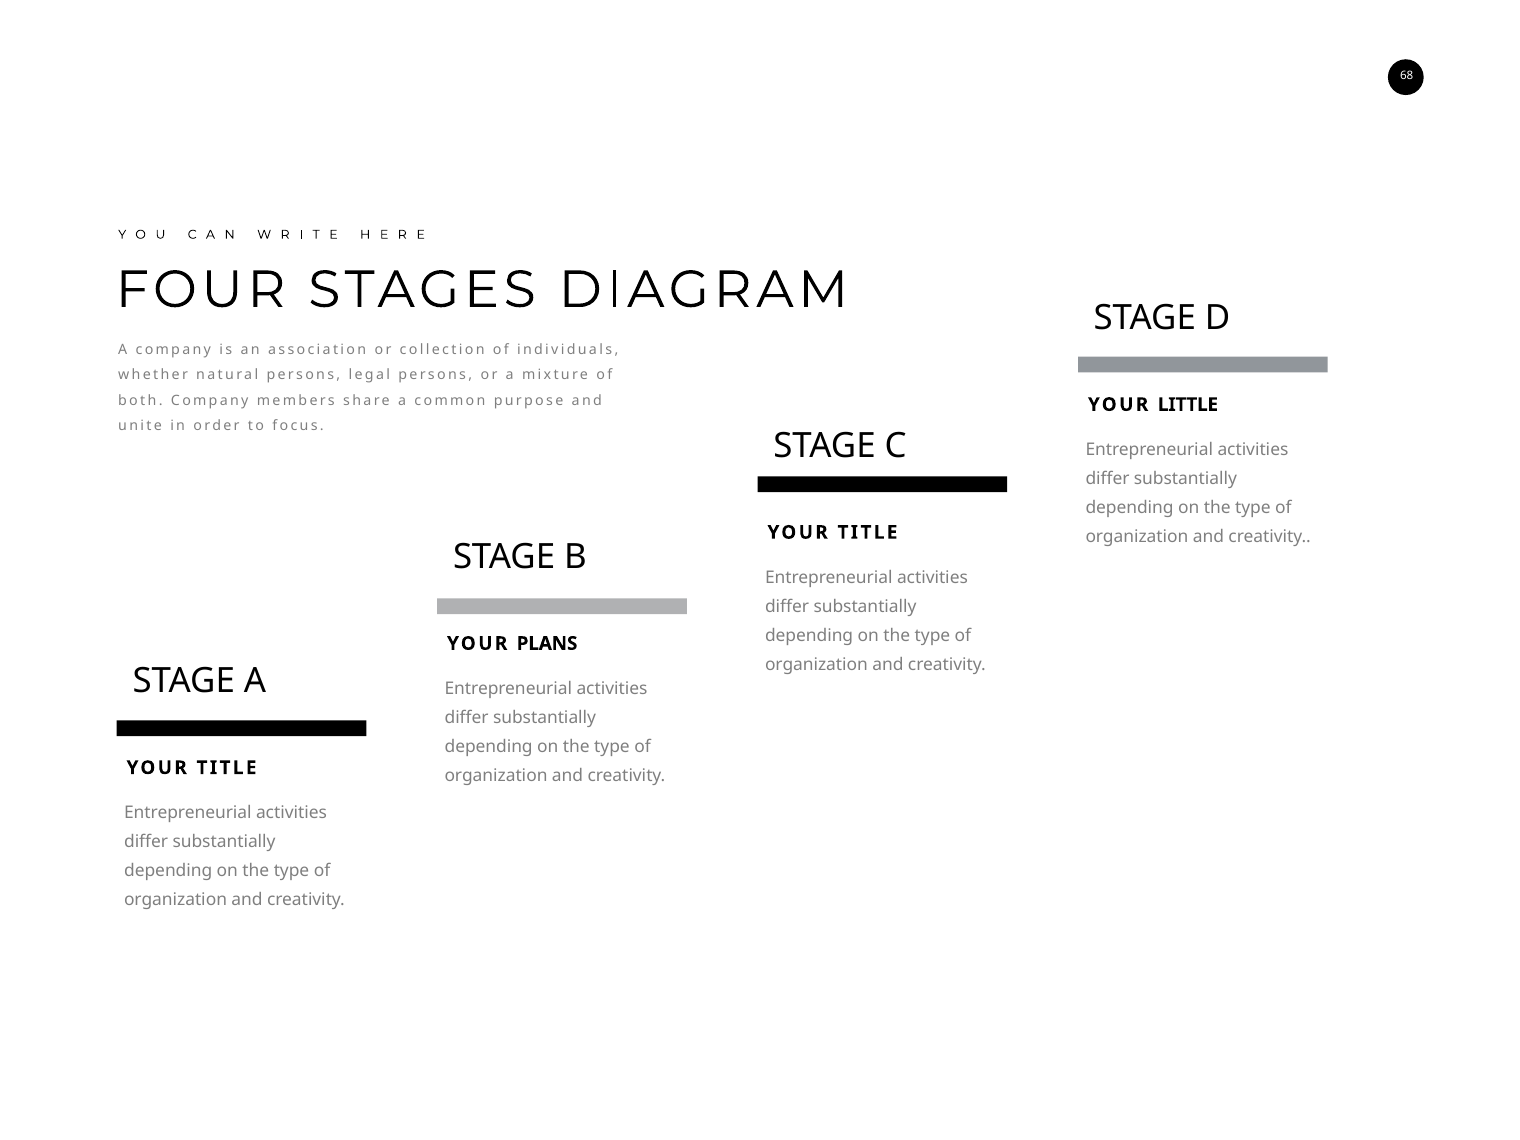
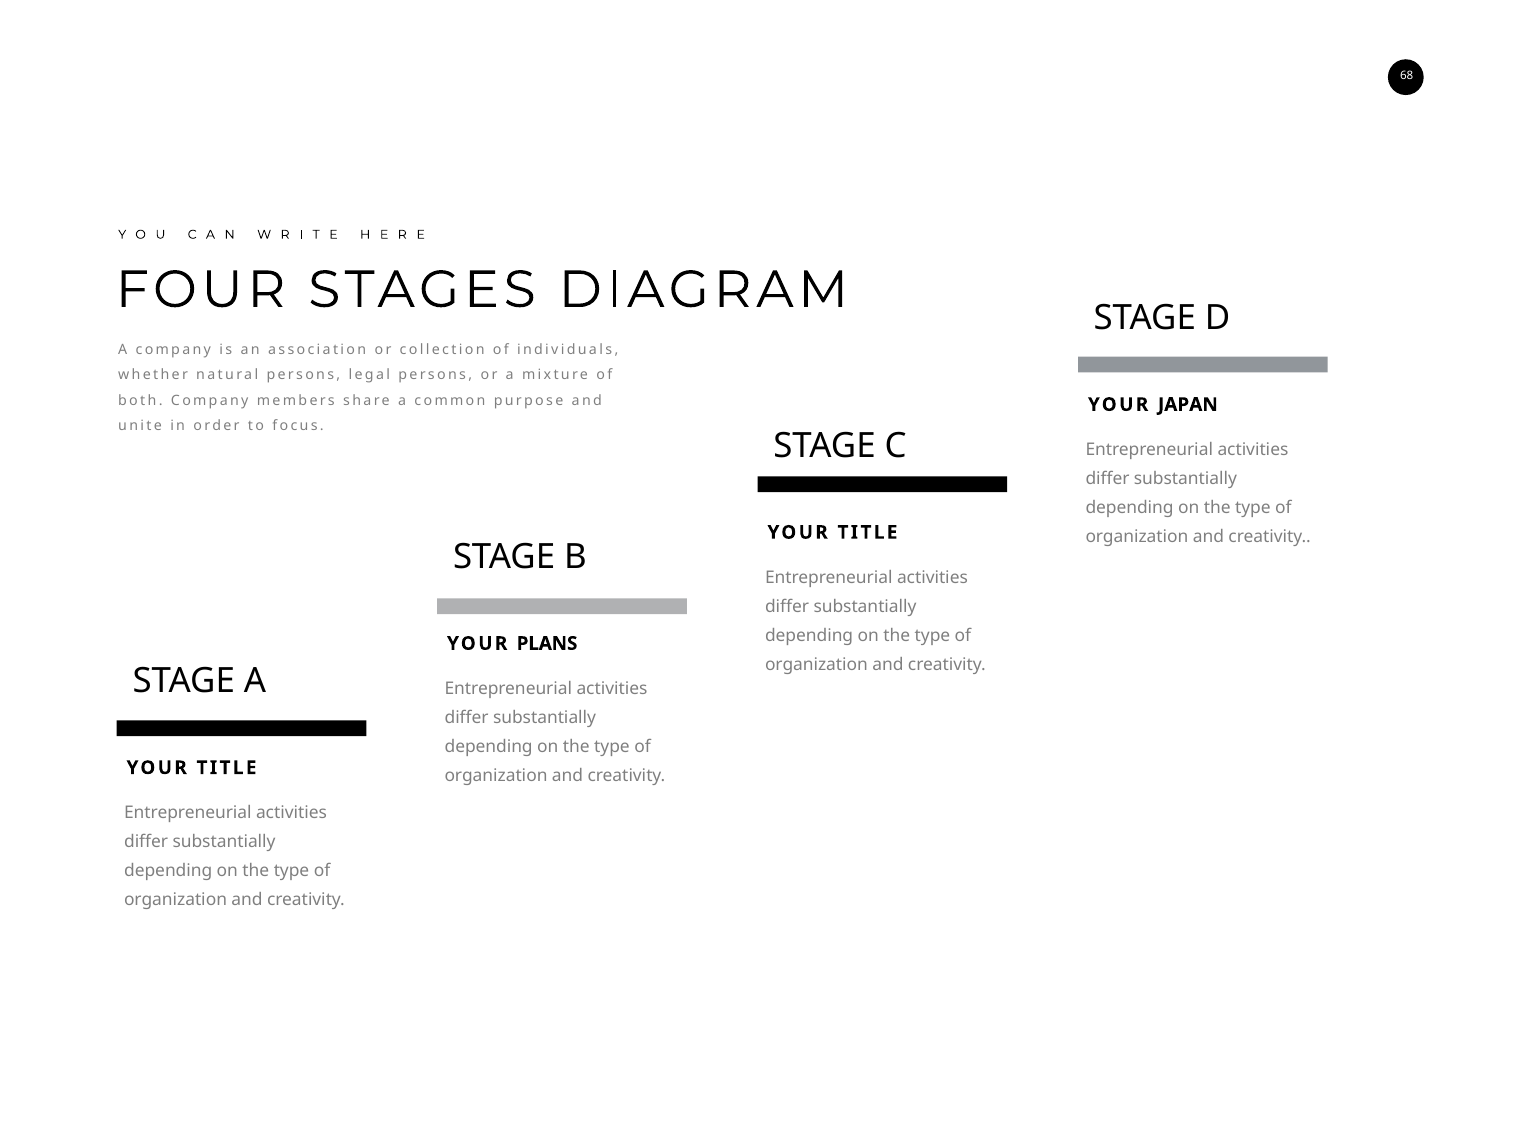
LITTLE: LITTLE -> JAPAN (1188, 405)
